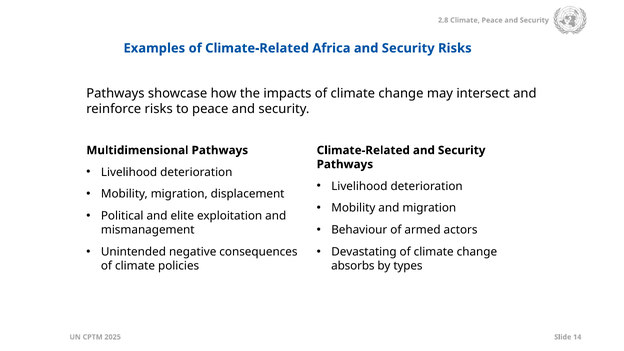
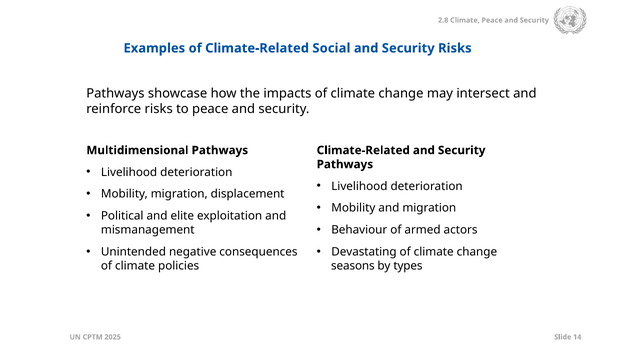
Africa: Africa -> Social (331, 48)
absorbs: absorbs -> seasons (353, 266)
